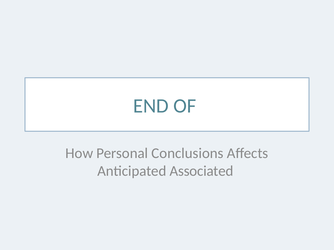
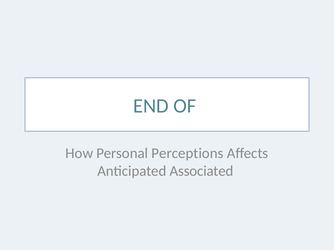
Conclusions: Conclusions -> Perceptions (188, 154)
